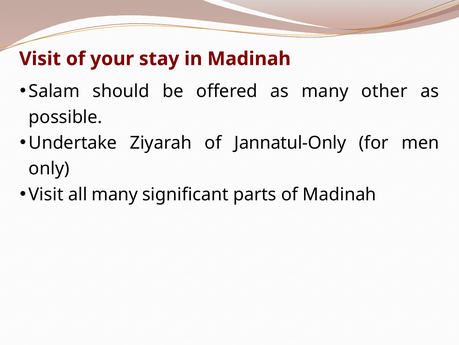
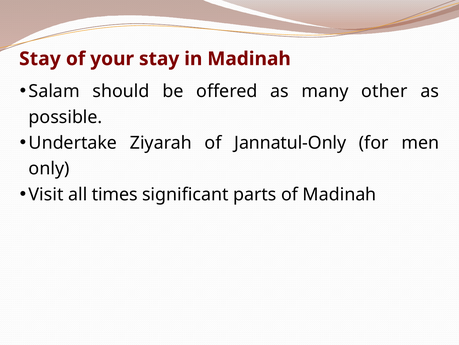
Visit: Visit -> Stay (40, 59)
all many: many -> times (115, 194)
